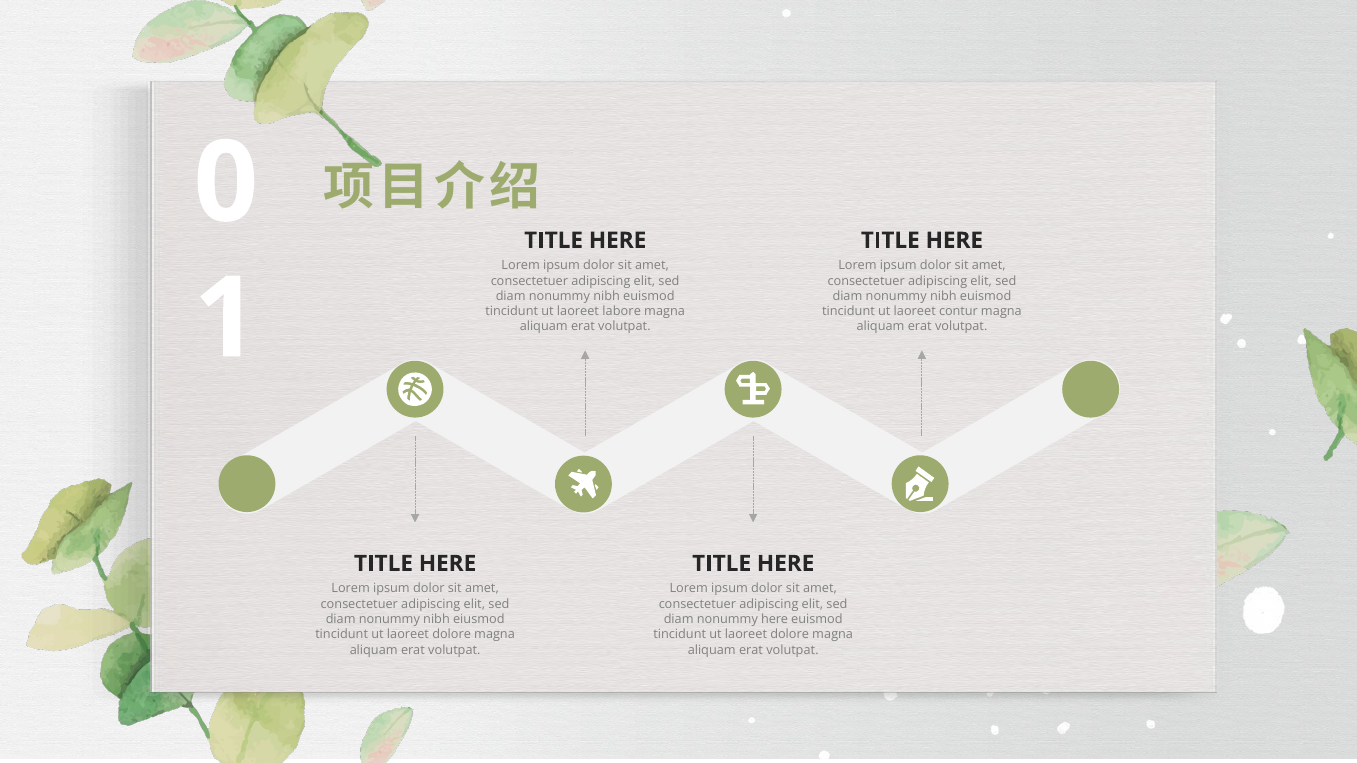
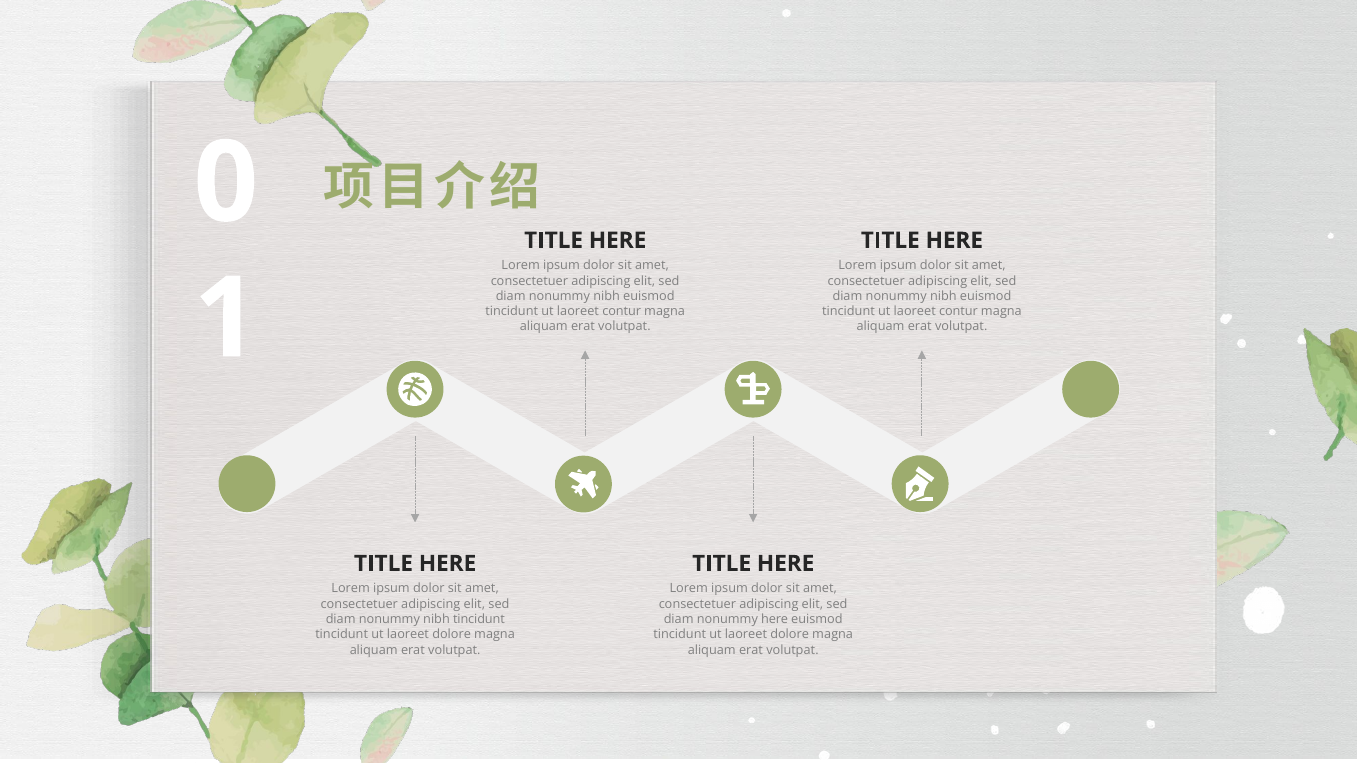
labore: labore -> contur (622, 312)
nibh eiusmod: eiusmod -> tincidunt (479, 620)
